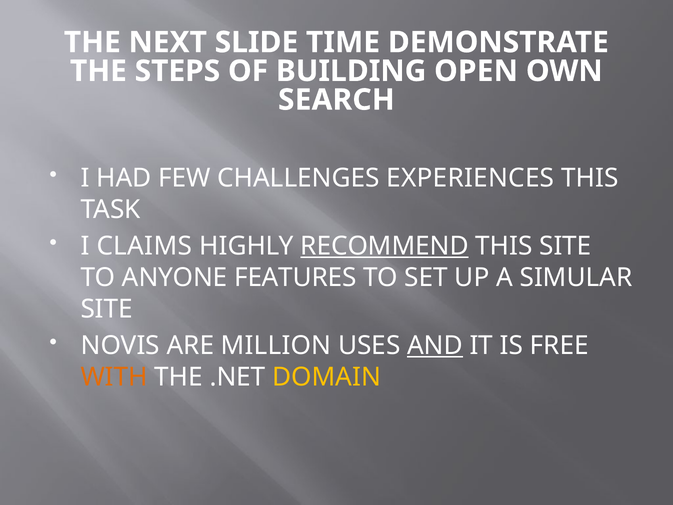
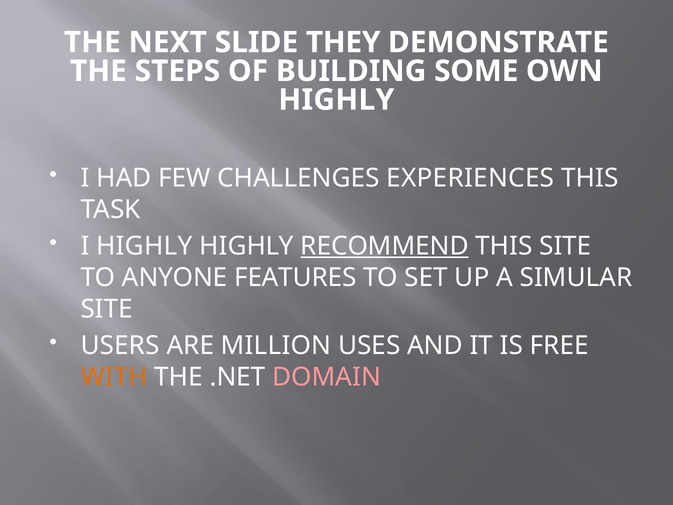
TIME: TIME -> THEY (343, 42)
OPEN: OPEN -> SOME (476, 71)
SEARCH: SEARCH -> HIGHLY (336, 100)
I CLAIMS: CLAIMS -> HIGHLY (144, 246)
NOVIS: NOVIS -> USERS (120, 346)
AND underline: present -> none (435, 346)
DOMAIN colour: yellow -> pink (327, 377)
